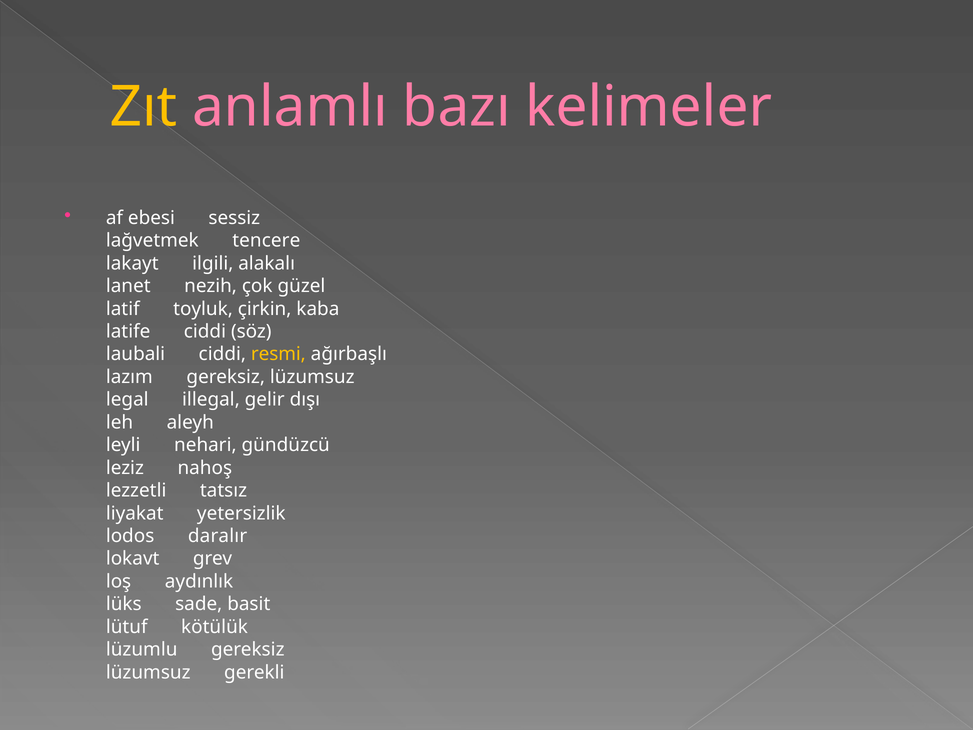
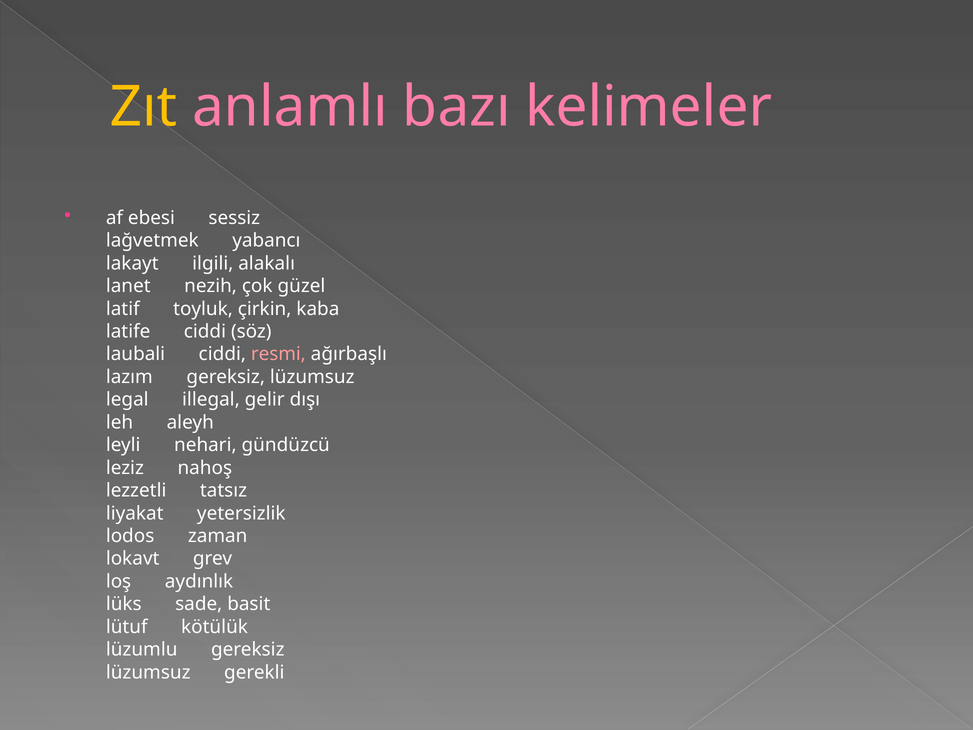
tencere: tencere -> yabancı (266, 241)
resmi colour: yellow -> pink (278, 354)
daralır: daralır -> zaman (218, 536)
